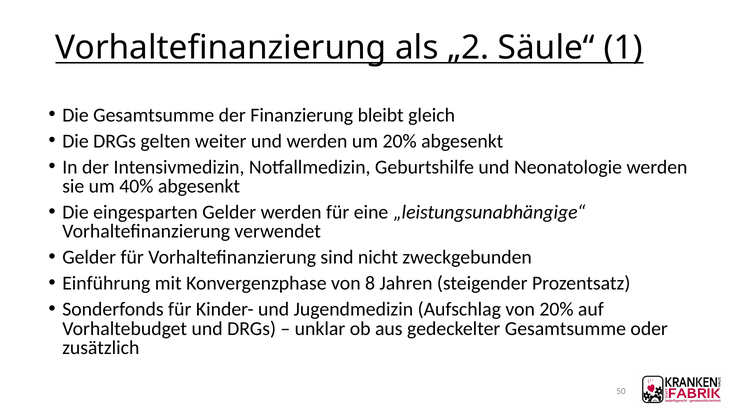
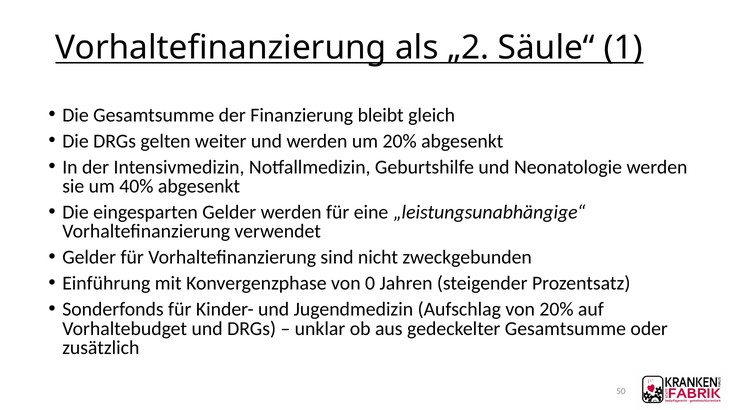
8: 8 -> 0 (370, 283)
